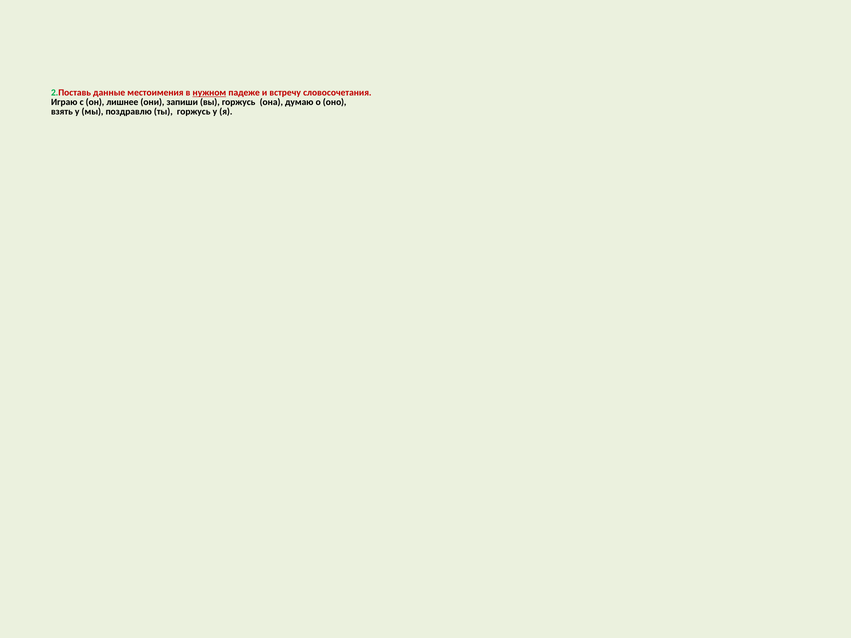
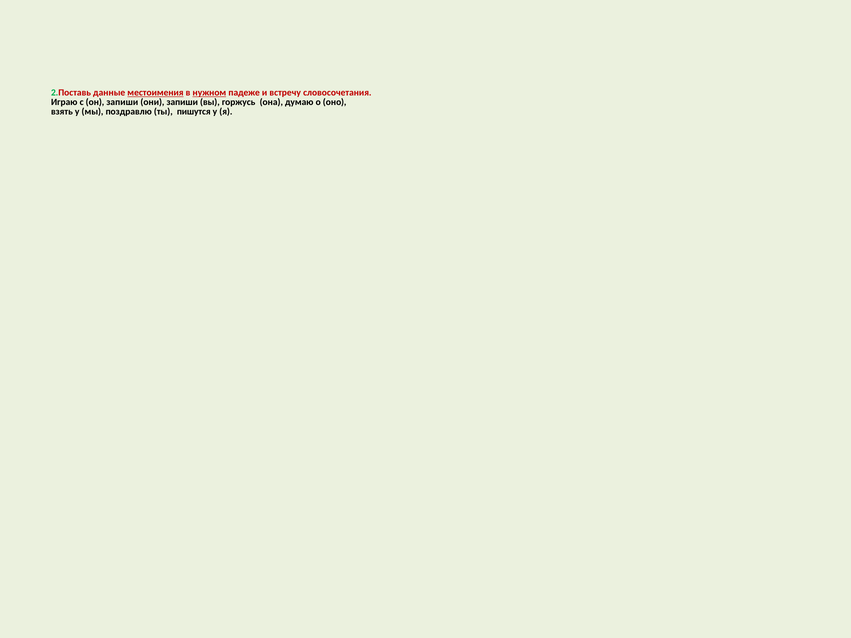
местоимения underline: none -> present (155, 93)
он лишнее: лишнее -> запиши (122, 102)
ты горжусь: горжусь -> пишутся (194, 111)
